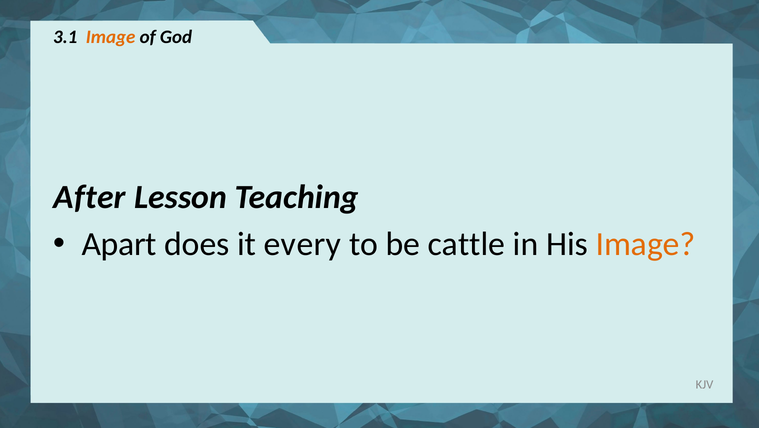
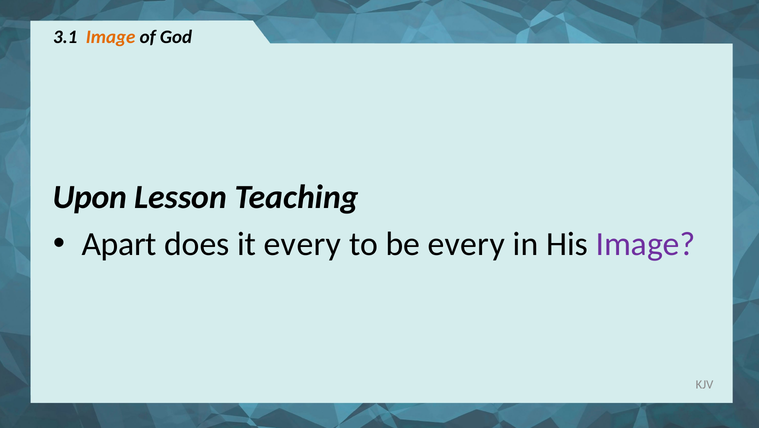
After: After -> Upon (90, 197)
be cattle: cattle -> every (466, 244)
Image colour: orange -> purple (645, 244)
